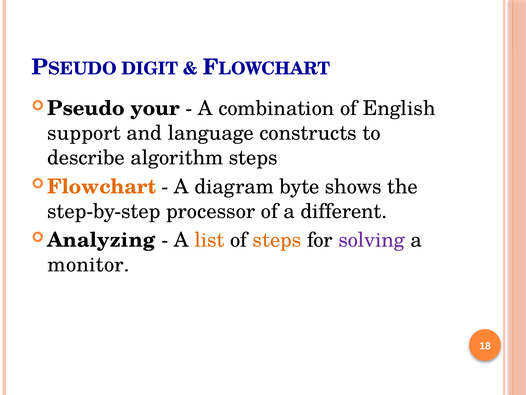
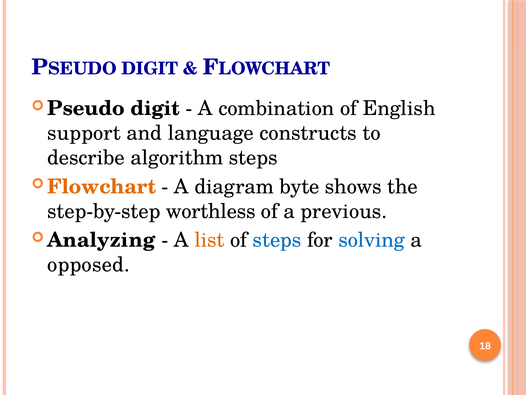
Pseudo your: your -> digit (155, 108)
processor: processor -> worthless (211, 211)
different: different -> previous (344, 211)
steps colour: orange -> blue (277, 240)
solving colour: purple -> blue (372, 240)
monitor: monitor -> opposed (89, 264)
